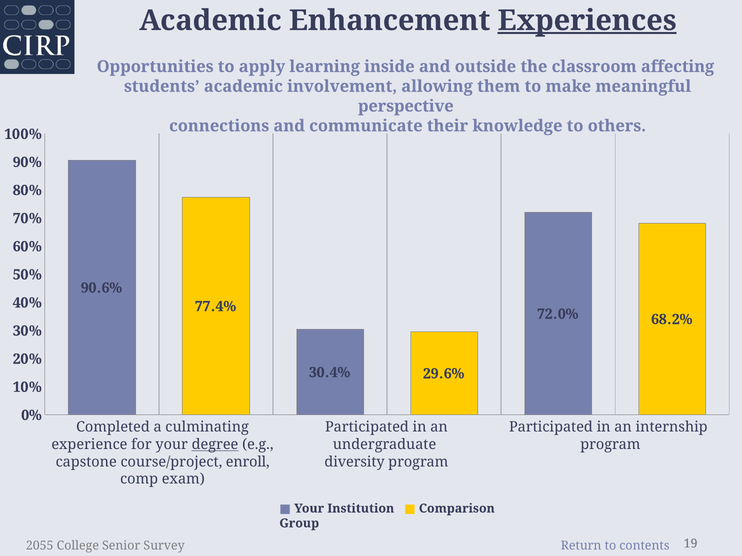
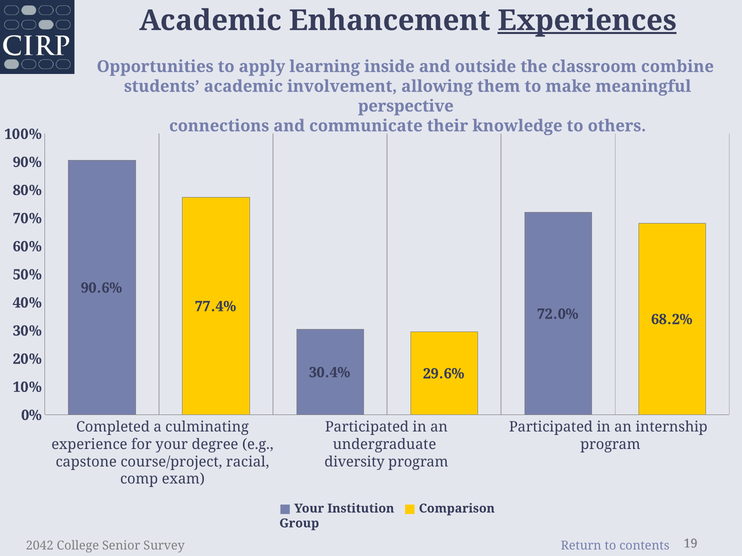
affecting: affecting -> combine (677, 67)
degree underline: present -> none (215, 445)
enroll: enroll -> racial (248, 462)
2055: 2055 -> 2042 (40, 546)
